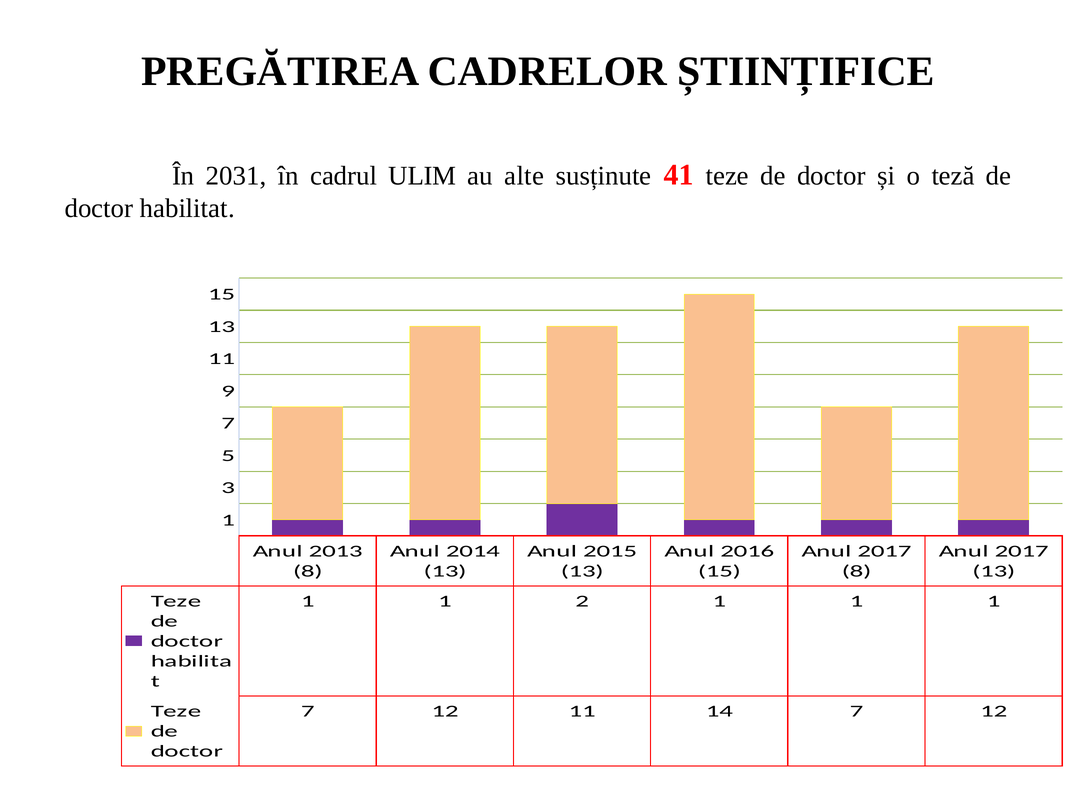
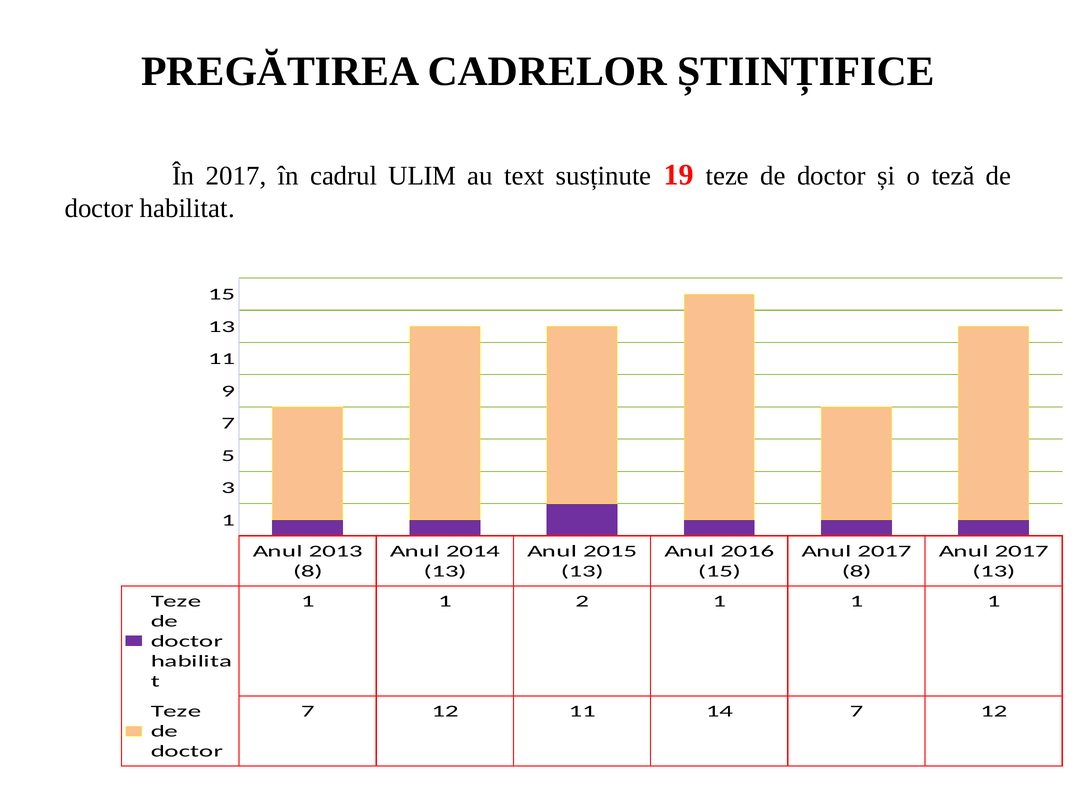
În 2031: 2031 -> 2017 (236, 176)
alte: alte -> text (524, 176)
41: 41 -> 19 (679, 175)
